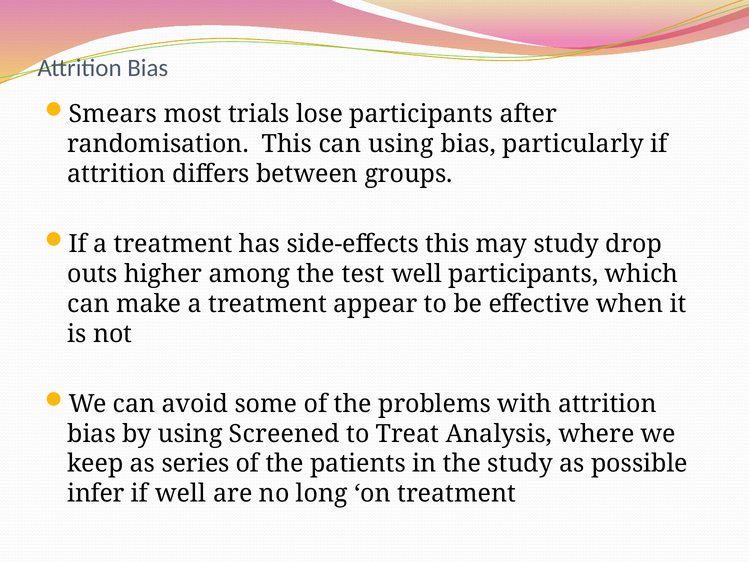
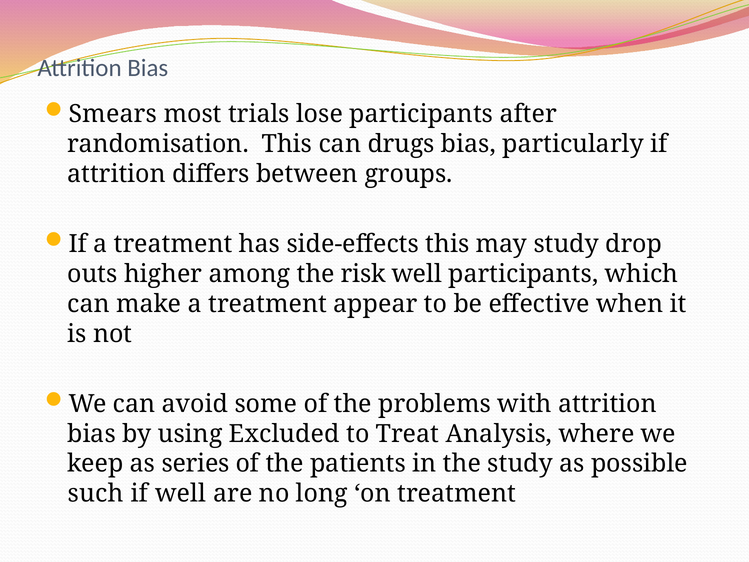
can using: using -> drugs (401, 144)
test: test -> risk (363, 274)
Screened: Screened -> Excluded (284, 434)
infer: infer -> such (96, 493)
